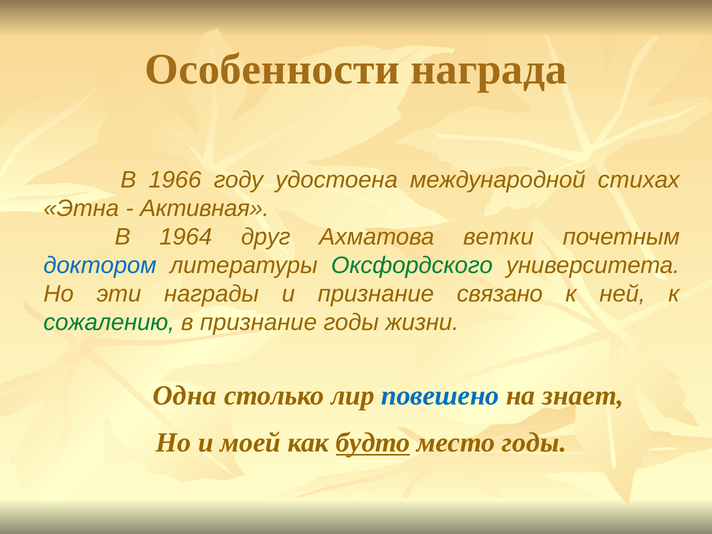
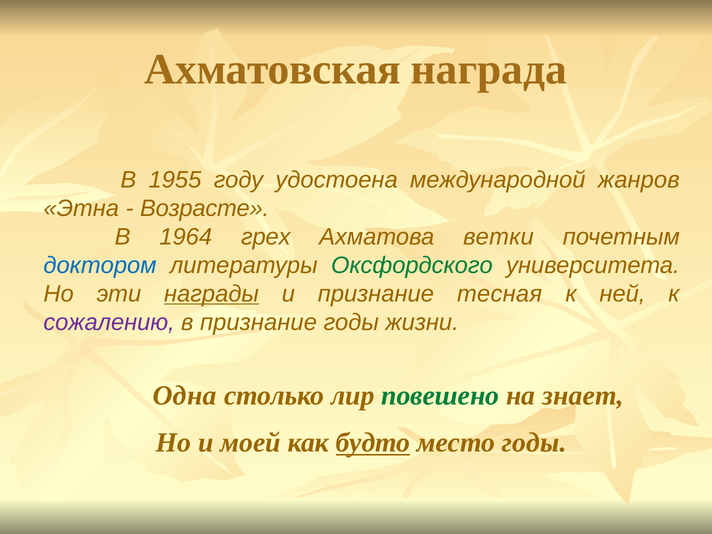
Особенности: Особенности -> Ахматовская (272, 69)
1966: 1966 -> 1955 (175, 180)
стихах: стихах -> жанров (639, 180)
Активная: Активная -> Возрасте (205, 208)
друг: друг -> грех (266, 237)
награды underline: none -> present (211, 294)
связано: связано -> тесная (500, 294)
сожалению colour: green -> purple (109, 322)
повешено colour: blue -> green (440, 396)
